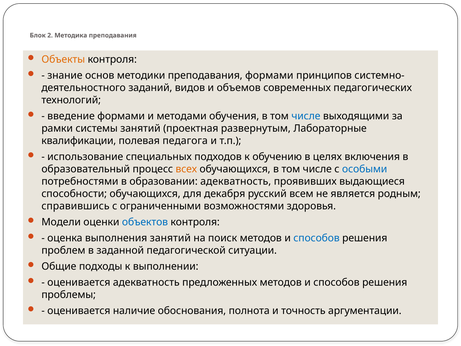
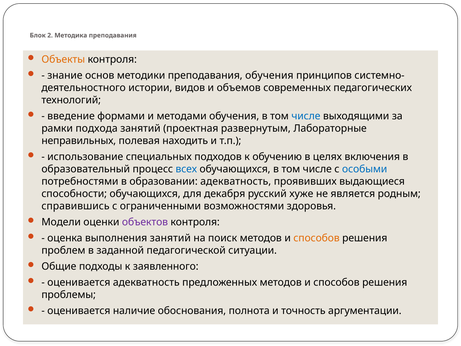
преподавания формами: формами -> обучения (269, 76)
заданий: заданий -> истории (150, 88)
системы: системы -> подхода (97, 128)
квалификации: квалификации -> неправильных (79, 141)
педагога: педагога -> находить (185, 141)
всех colour: orange -> blue (186, 169)
всем: всем -> хуже (301, 194)
объектов colour: blue -> purple (145, 222)
способов colour: blue -> orange (317, 238)
выполнении: выполнении -> заявленного (166, 266)
